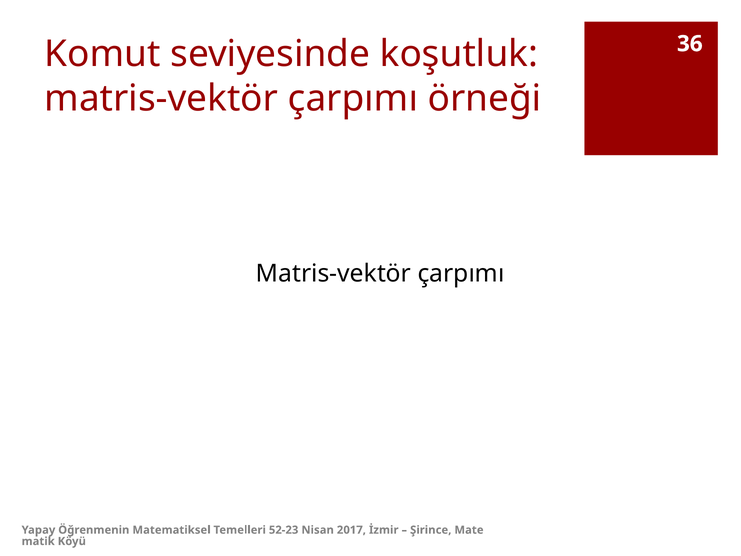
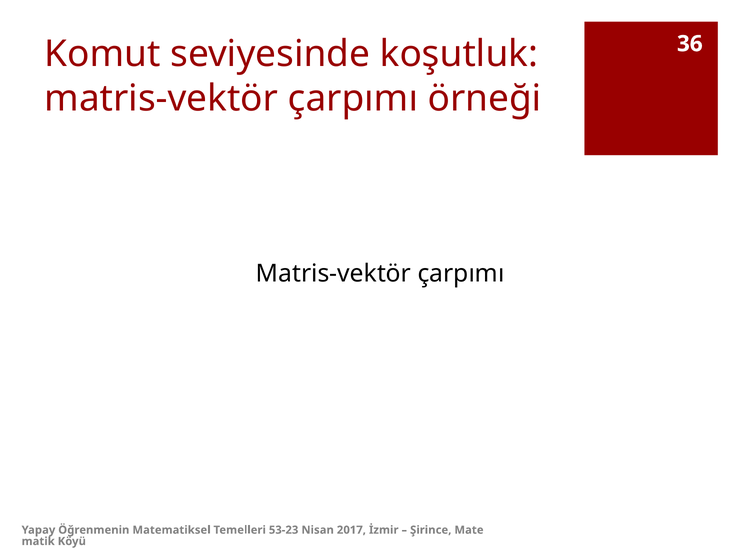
52-23: 52-23 -> 53-23 (284, 530)
